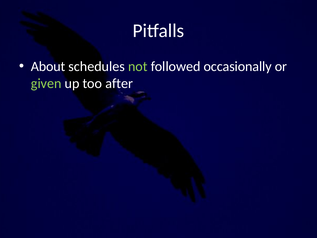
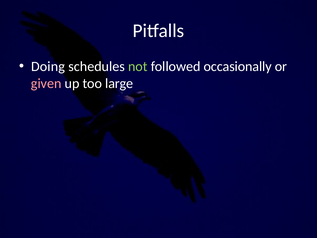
About: About -> Doing (48, 67)
given colour: light green -> pink (46, 83)
after: after -> large (119, 83)
